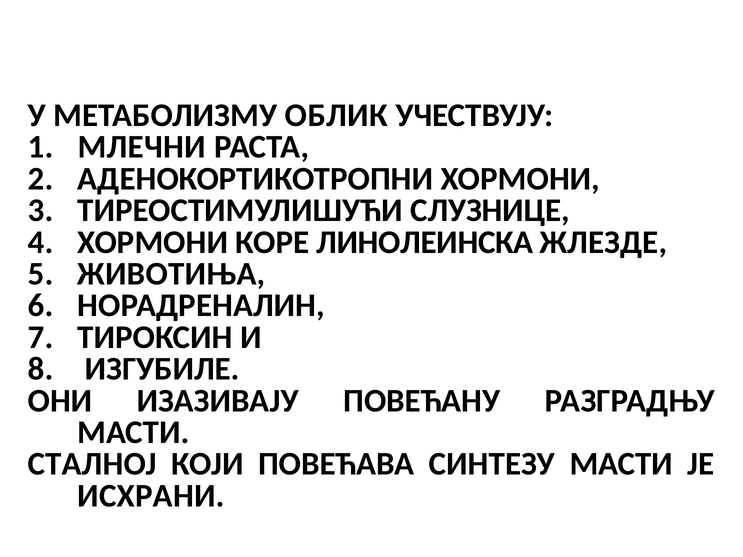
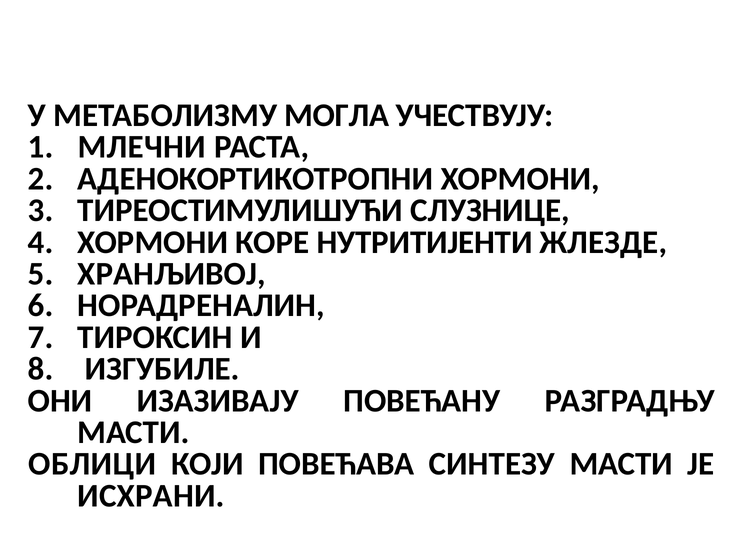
ОБЛИК: ОБЛИК -> МОГЛА (337, 115)
ЛИНОЛЕИНСКА: ЛИНОЛЕИНСКА -> НУТРИТИЈЕНТИ (425, 242)
ЖИВОТИЊА: ЖИВОТИЊА -> ХРАНЉИВОЈ (171, 274)
СТАЛНОЈ: СТАЛНОЈ -> ОБЛИЦИ (92, 464)
